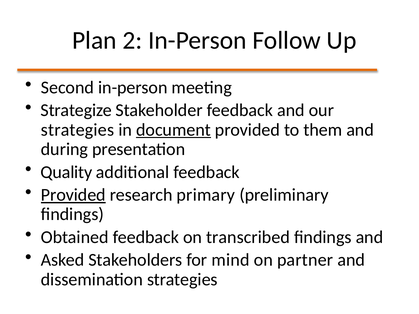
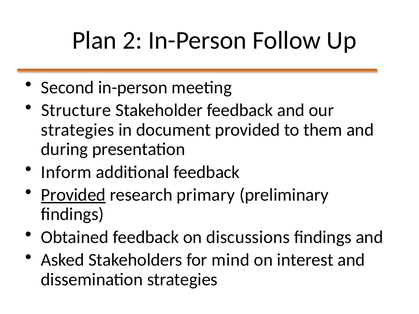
Strategize: Strategize -> Structure (76, 110)
document underline: present -> none (173, 130)
Quality: Quality -> Inform (66, 172)
transcribed: transcribed -> discussions (248, 237)
partner: partner -> interest (305, 260)
